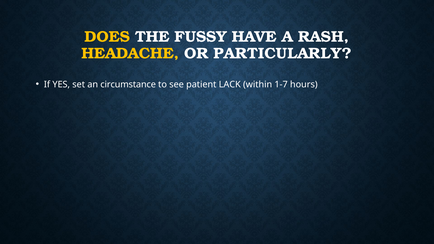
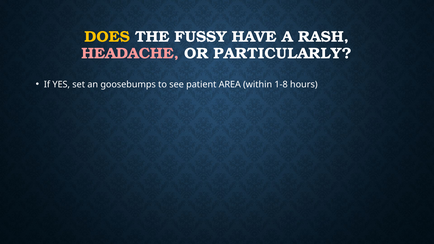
HEADACHE colour: yellow -> pink (130, 53)
circumstance: circumstance -> goosebumps (128, 84)
LACK: LACK -> AREA (230, 84)
1-7: 1-7 -> 1-8 (281, 84)
